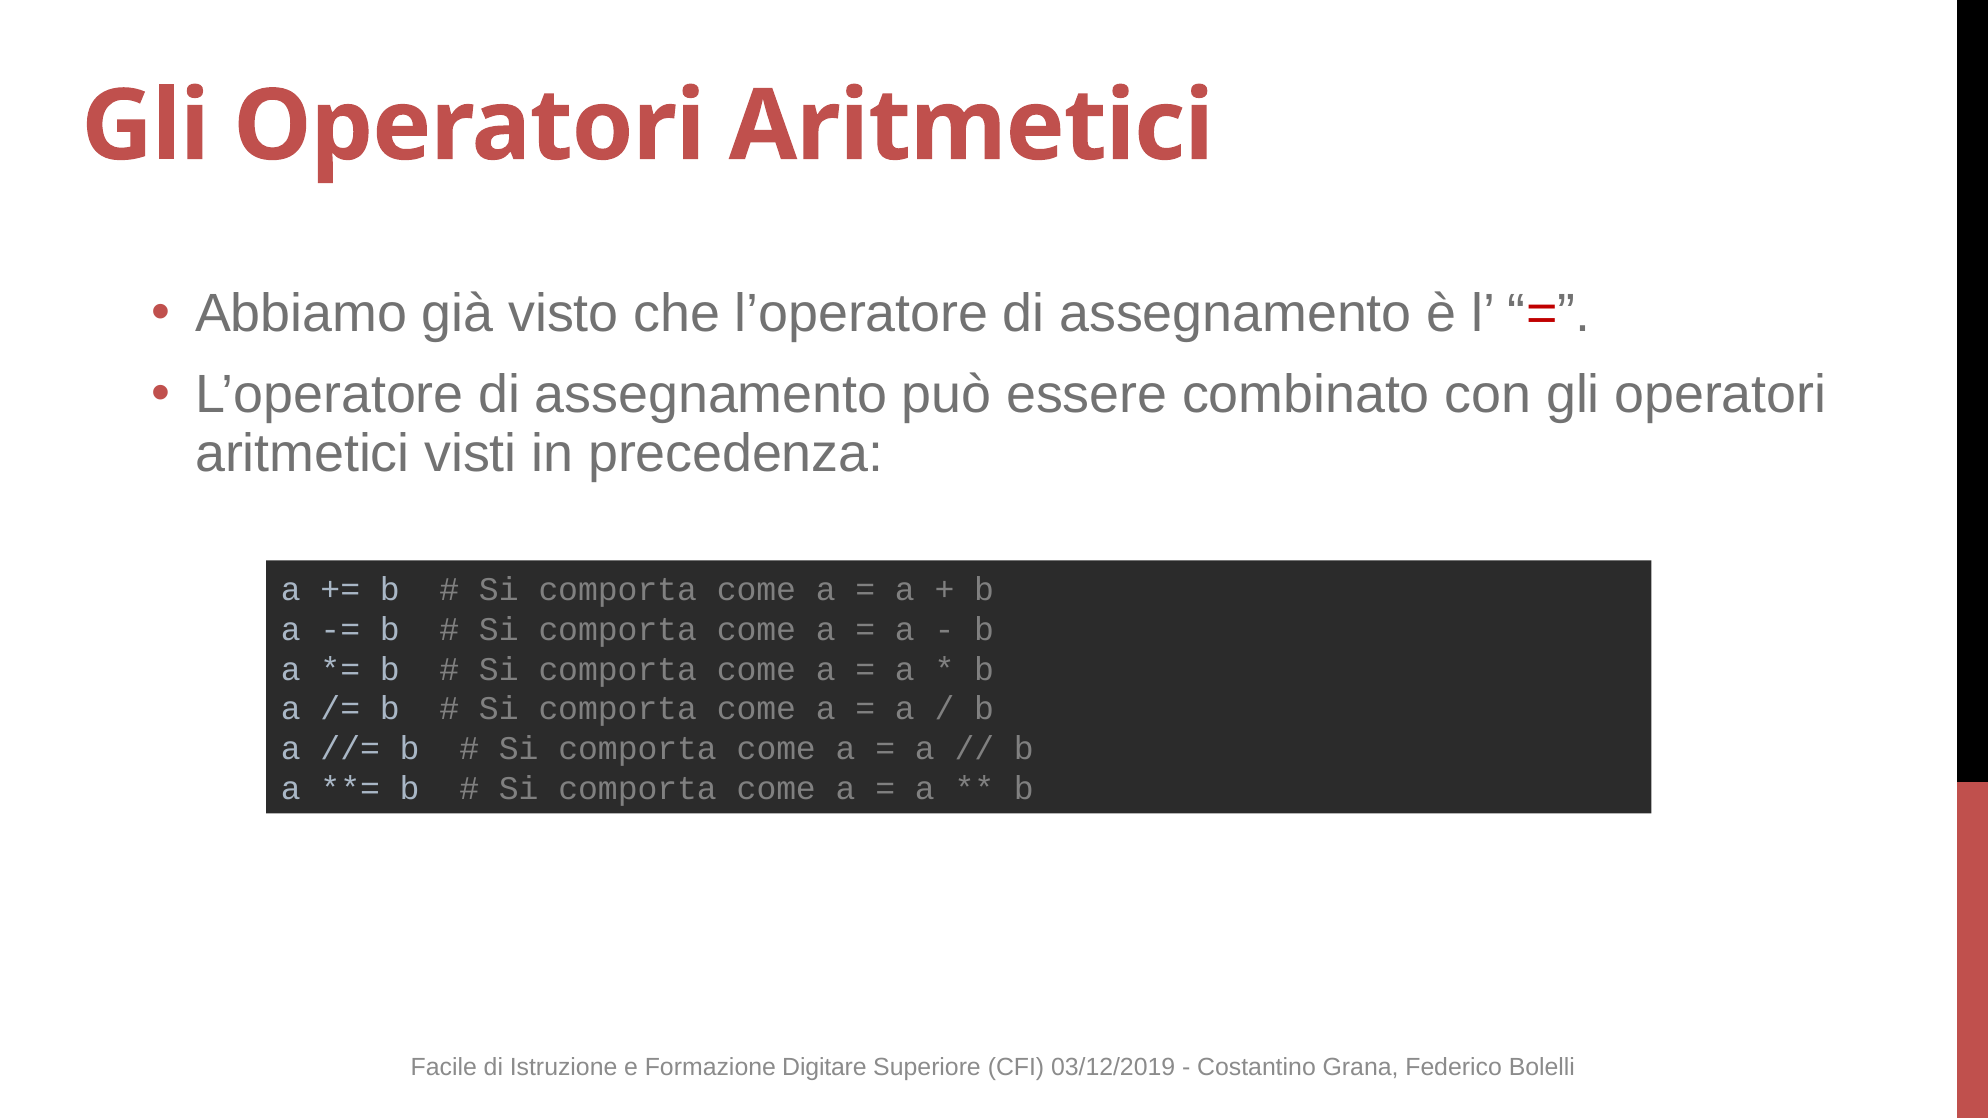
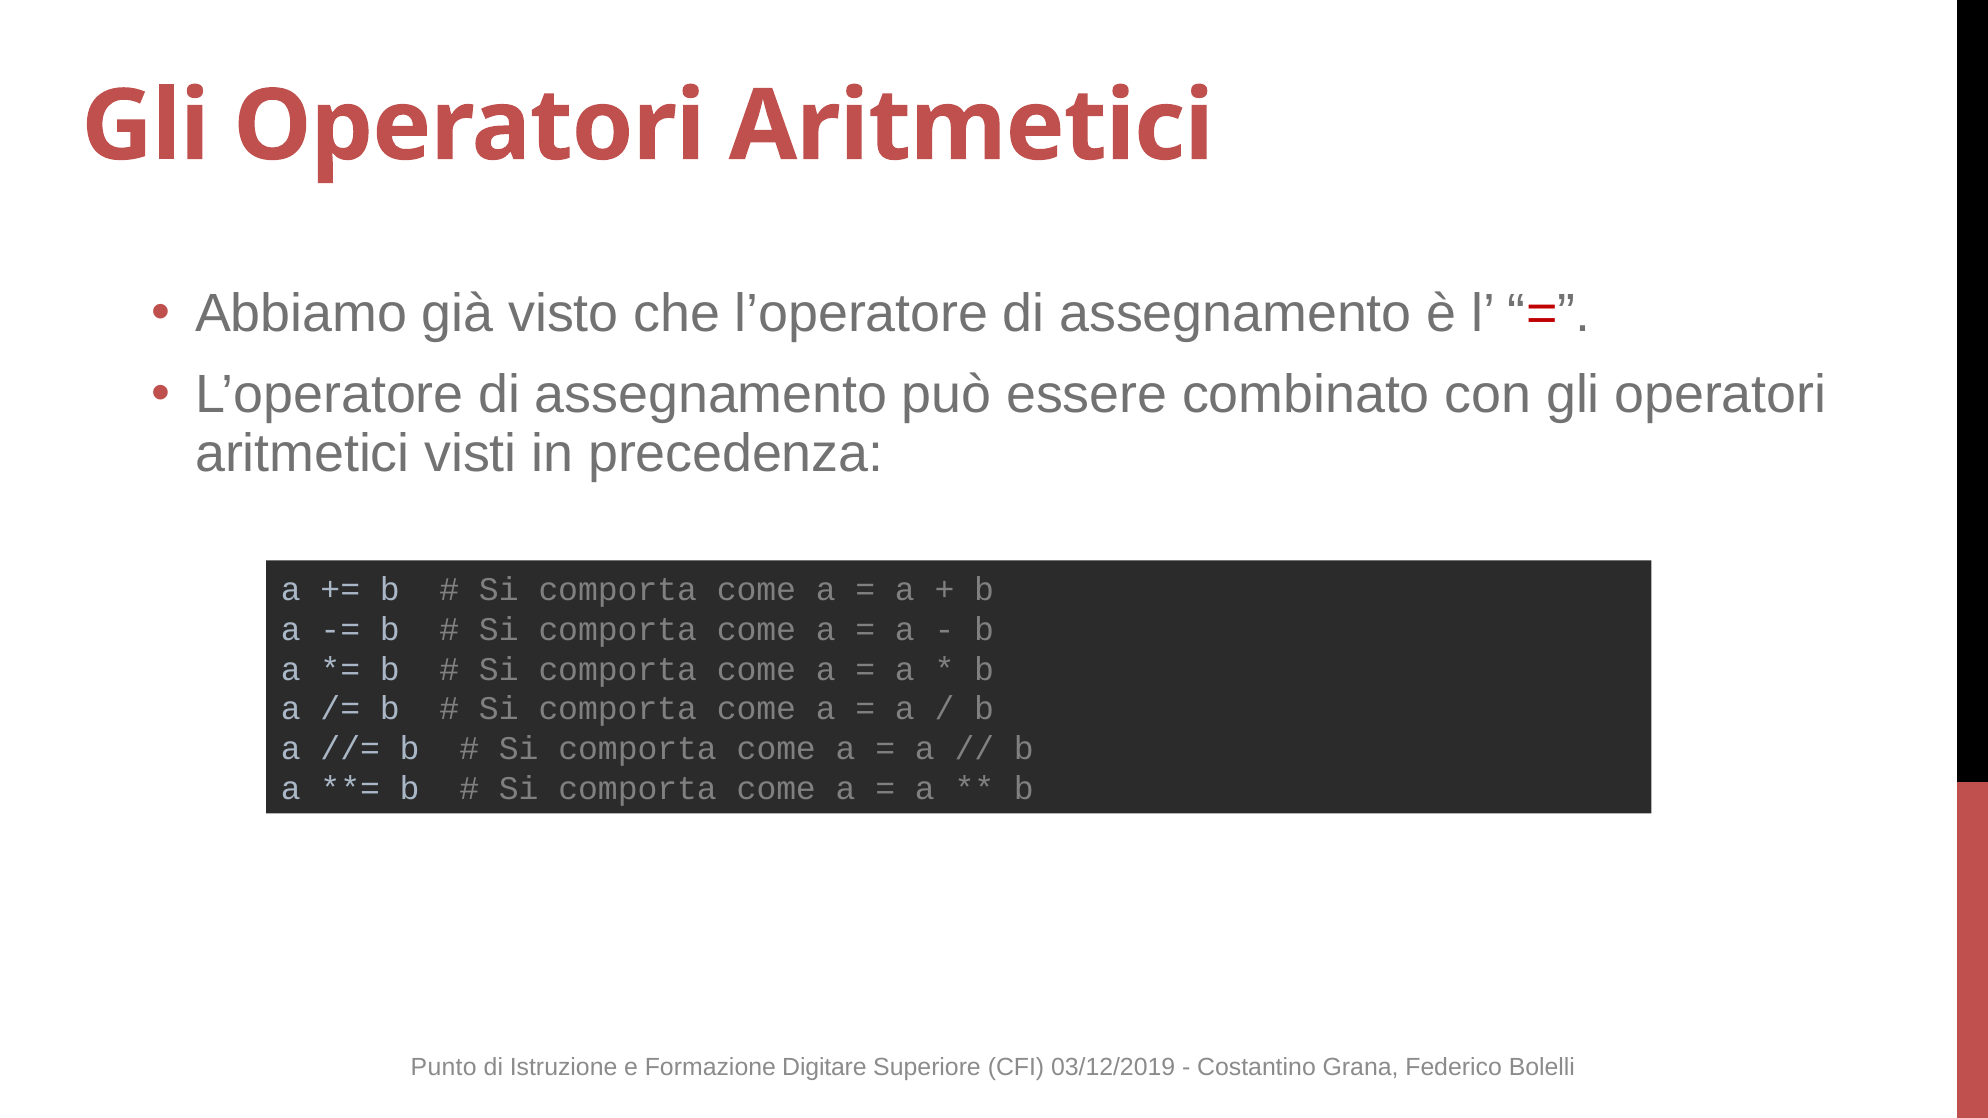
Facile: Facile -> Punto (444, 1068)
